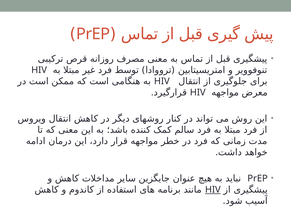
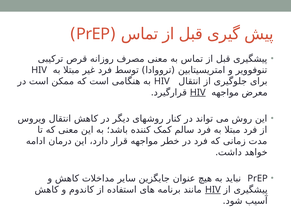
HIV underline: none -> present (198, 92)
